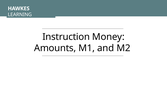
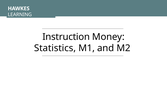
Amounts: Amounts -> Statistics (55, 48)
